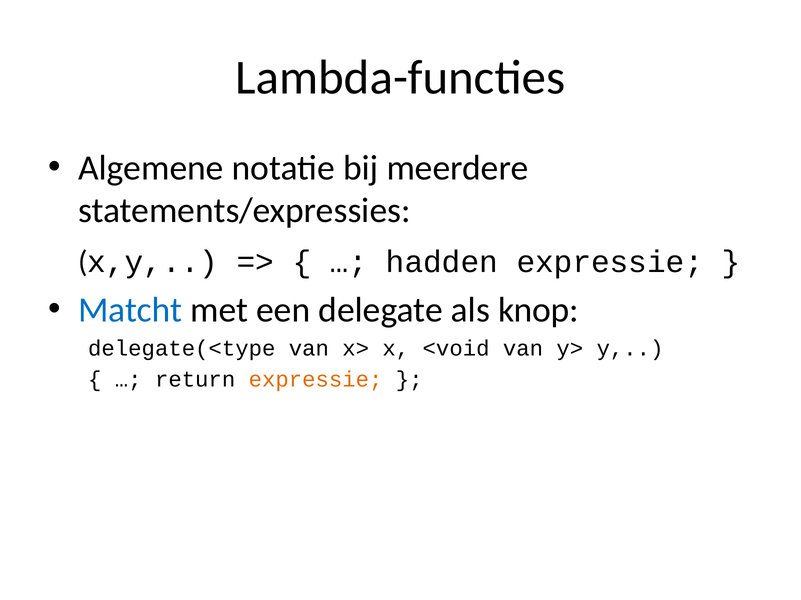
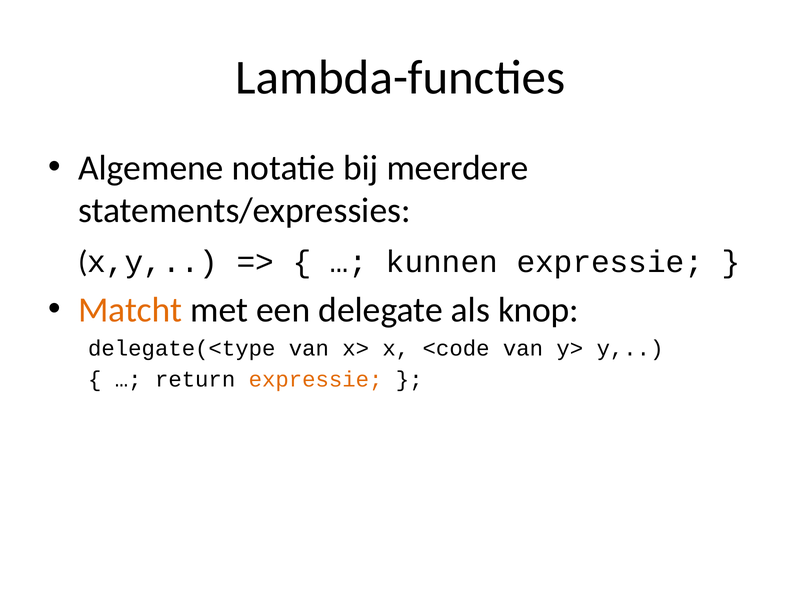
hadden: hadden -> kunnen (442, 262)
Matcht colour: blue -> orange (130, 310)
<void: <void -> <code (456, 349)
